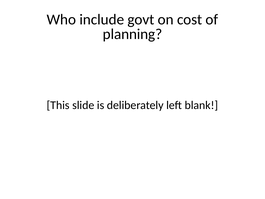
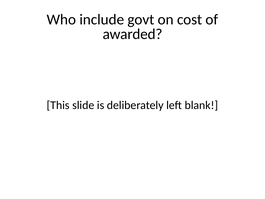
planning: planning -> awarded (133, 34)
